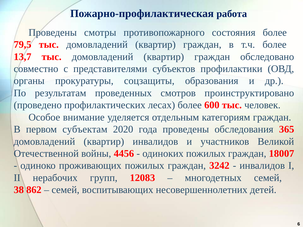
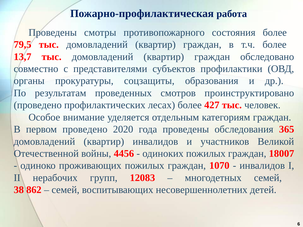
600: 600 -> 427 (212, 105)
первом субъектам: субъектам -> проведено (85, 129)
3242: 3242 -> 1070 (219, 166)
